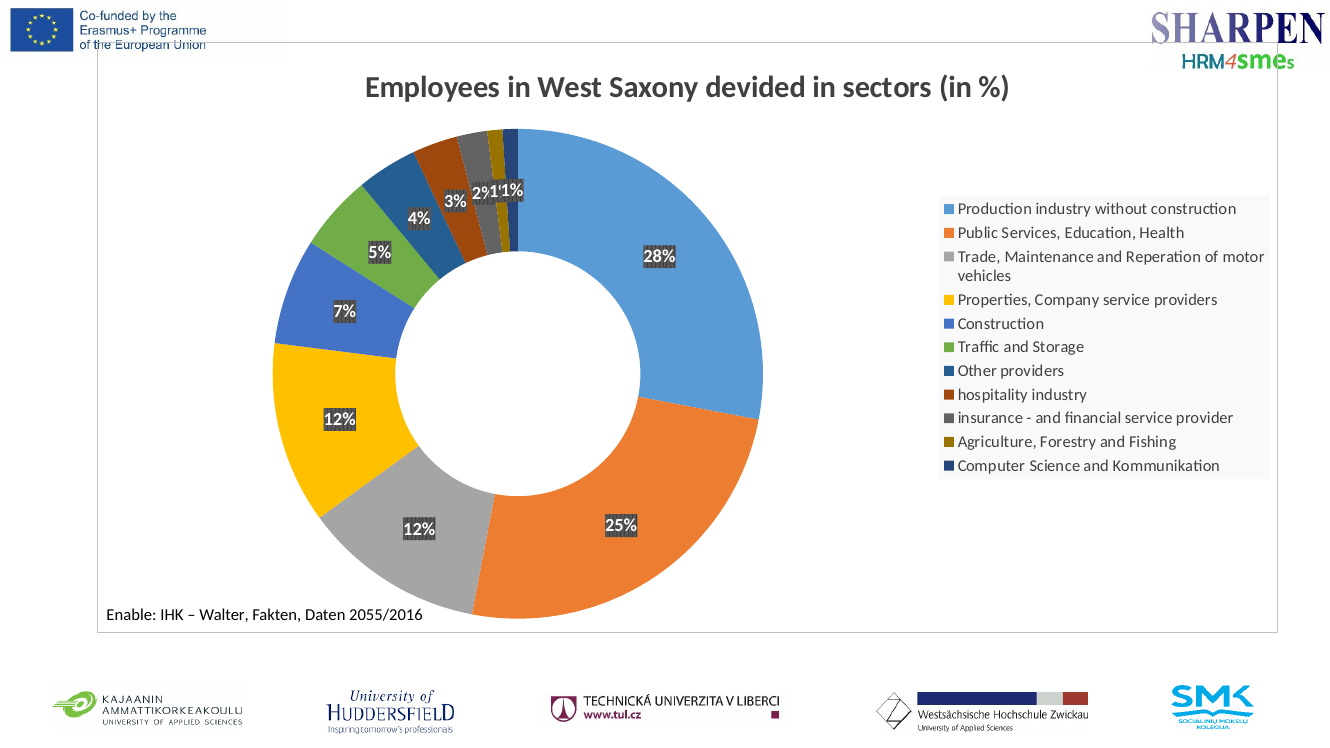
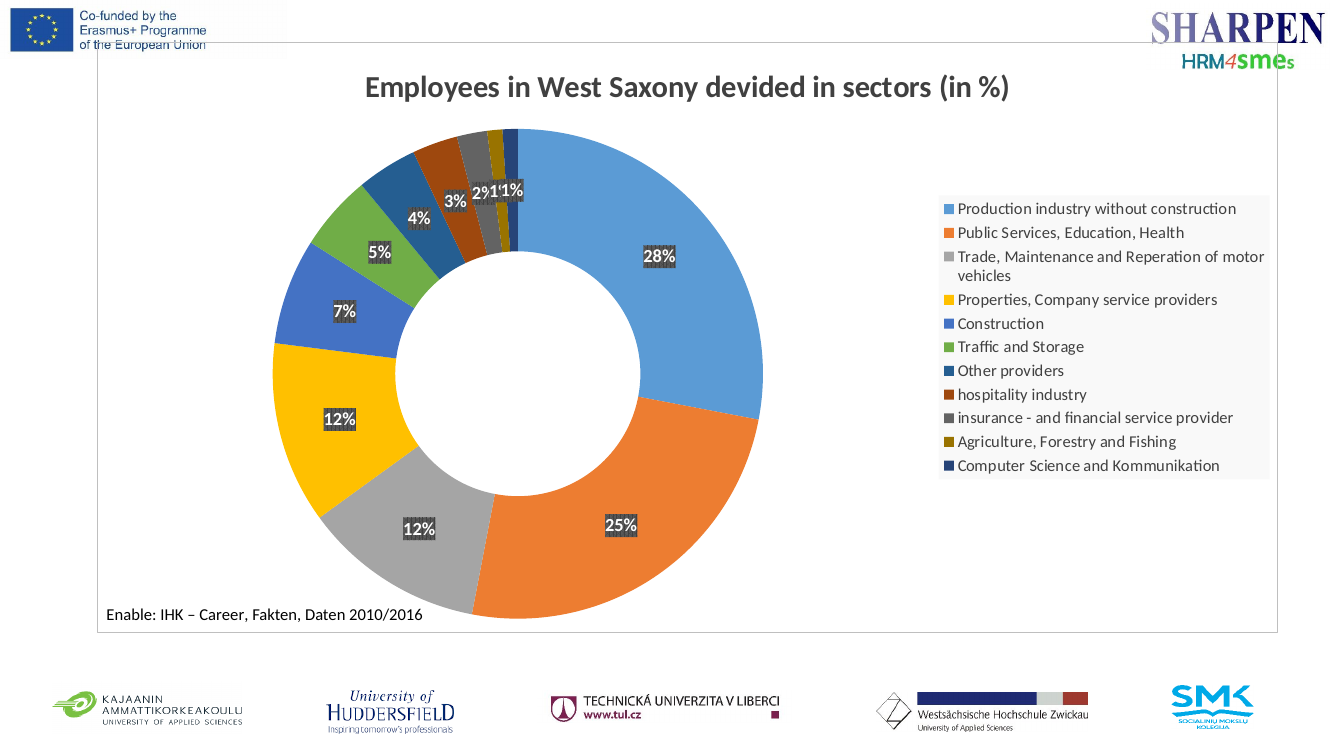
Walter: Walter -> Career (224, 615)
2055/2016: 2055/2016 -> 2010/2016 (386, 615)
